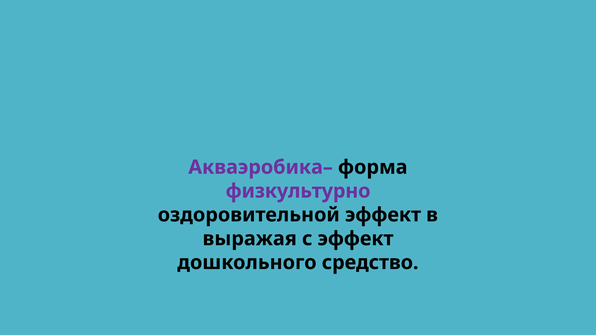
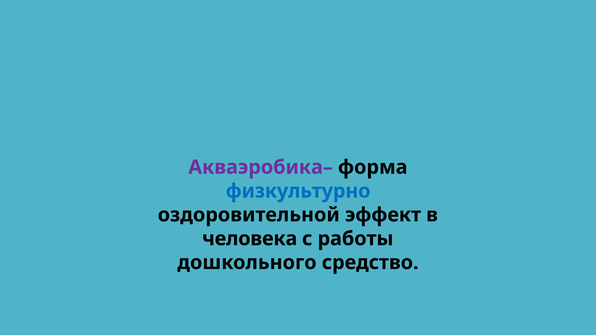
физкультурно colour: purple -> blue (298, 191)
выражая: выражая -> человека (250, 239)
с эффект: эффект -> работы (355, 239)
